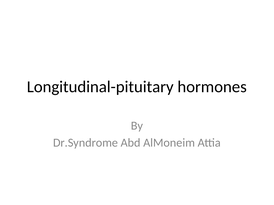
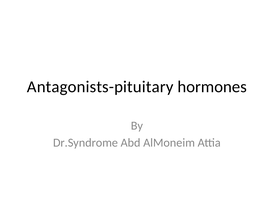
Longitudinal-pituitary: Longitudinal-pituitary -> Antagonists-pituitary (100, 87)
